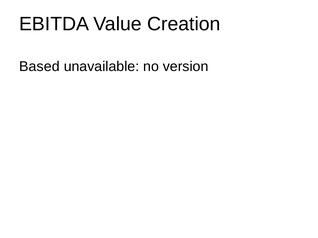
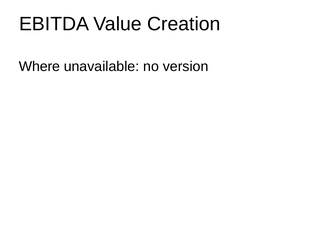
Based: Based -> Where (40, 67)
